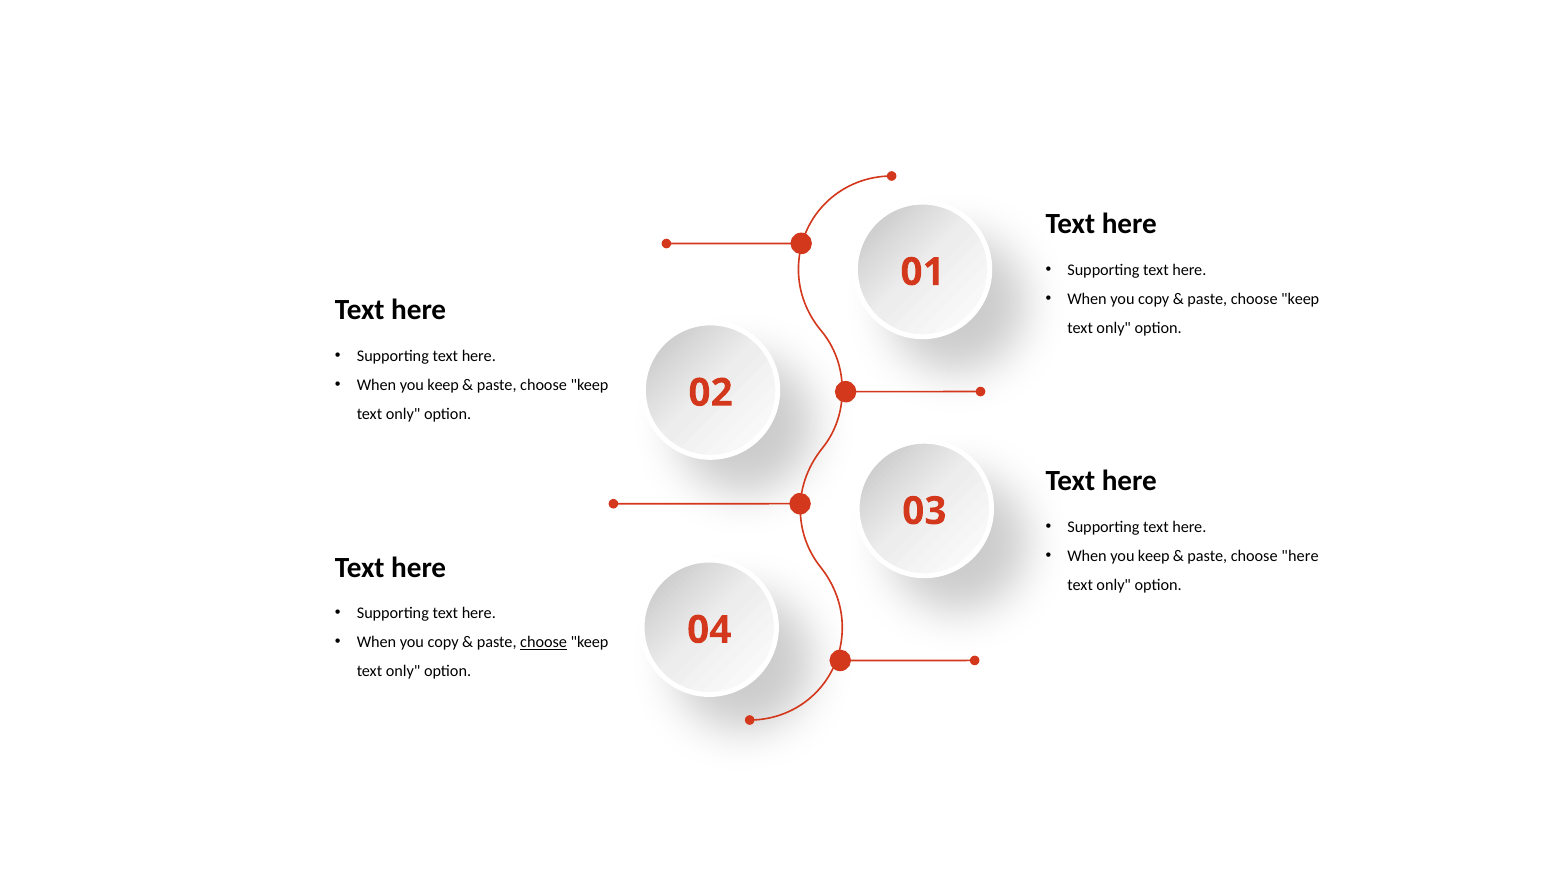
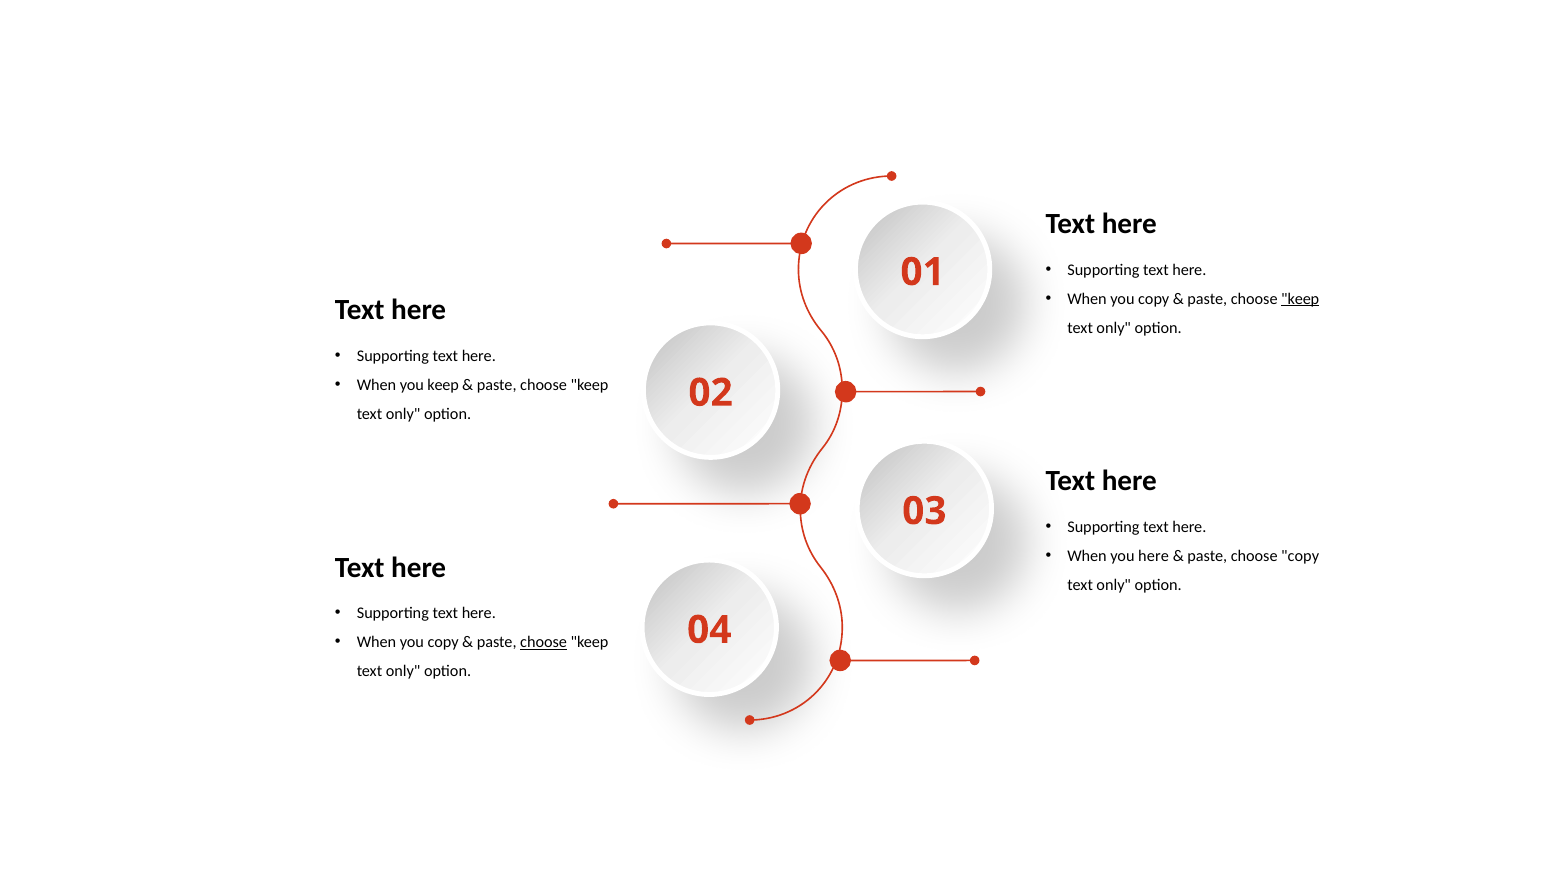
keep underline: none -> present (1300, 299)
keep: keep -> here (1154, 556)
choose here: here -> copy (1300, 556)
